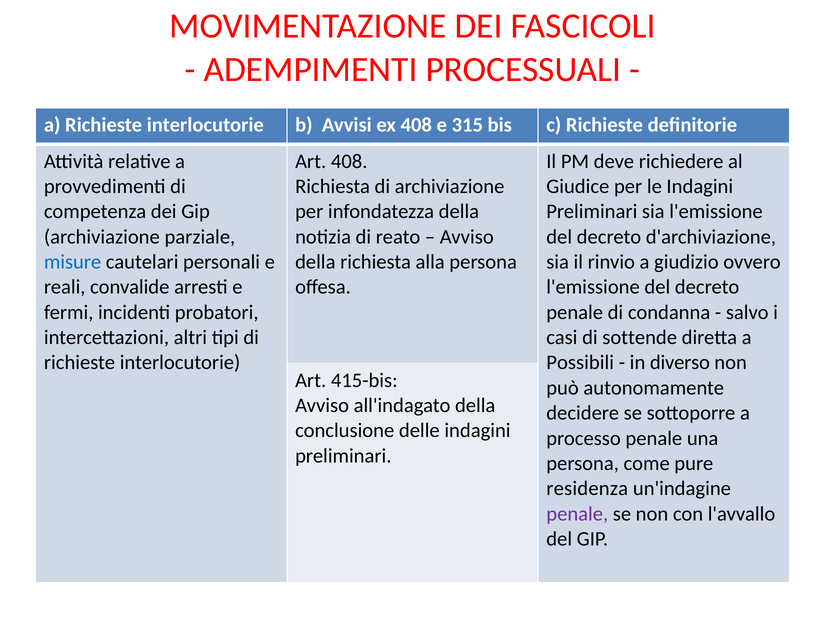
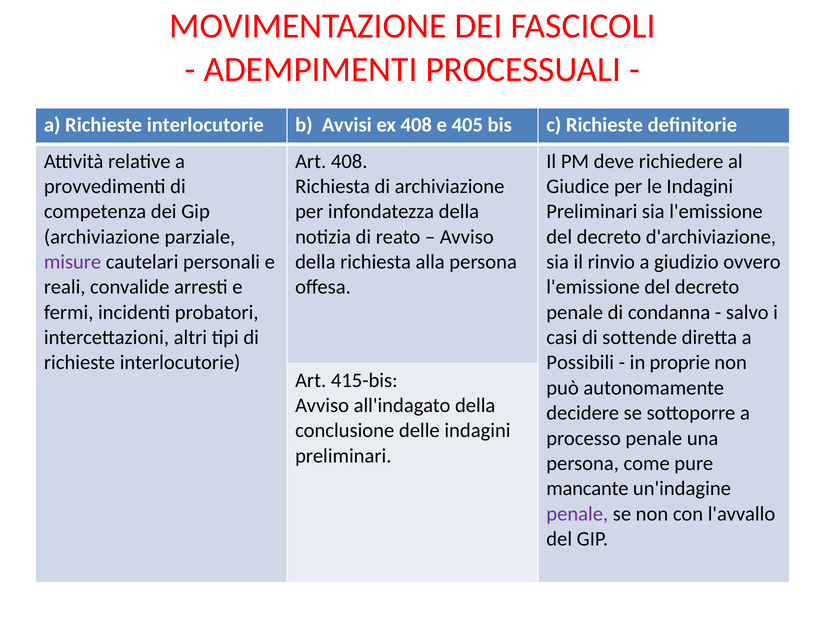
315: 315 -> 405 (467, 125)
misure colour: blue -> purple (73, 262)
diverso: diverso -> proprie (680, 363)
residenza: residenza -> mancante (587, 488)
